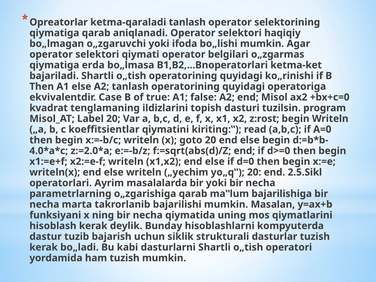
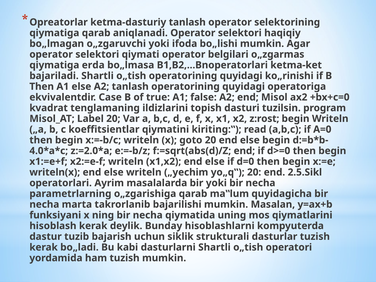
ketma-qaraladi: ketma-qaraladi -> ketma-dasturiy (128, 22)
bajarilishiga: bajarilishiga -> quyidagicha (282, 194)
